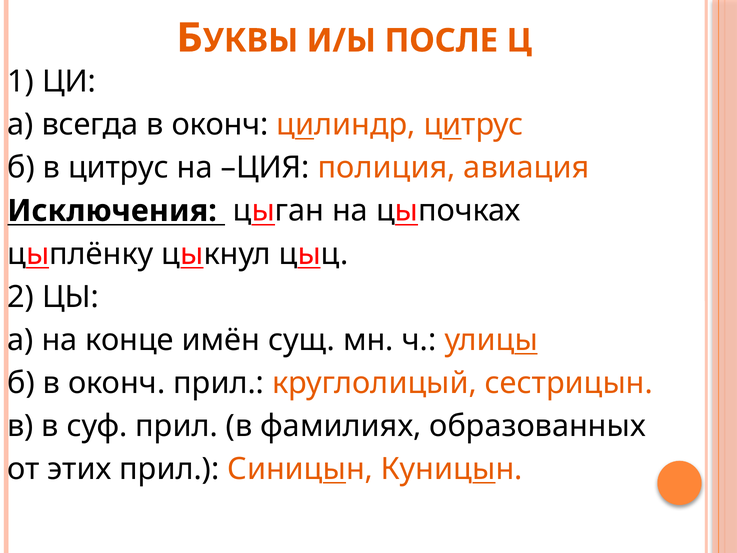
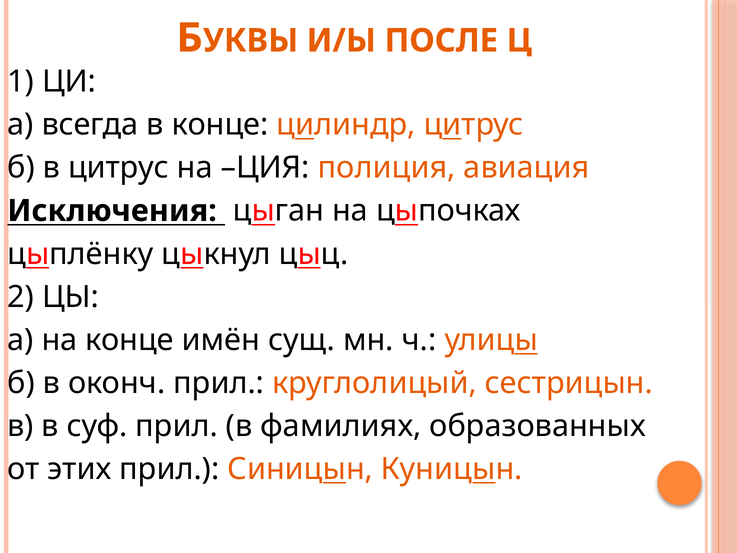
всегда в оконч: оконч -> конце (220, 125)
